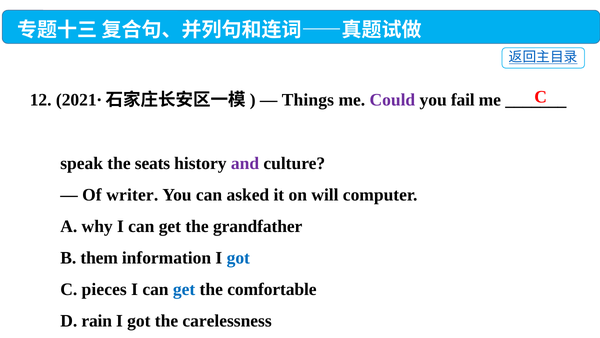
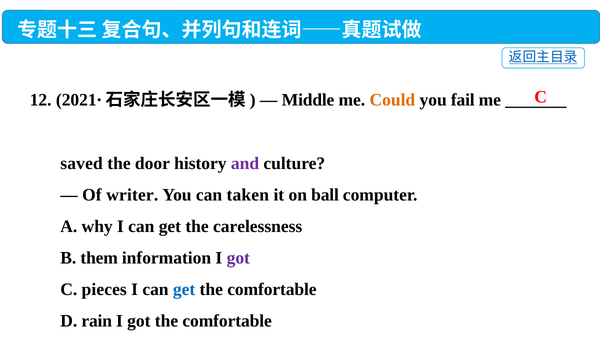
Things: Things -> Middle (308, 100)
Could colour: purple -> orange (392, 100)
speak: speak -> saved (82, 163)
seats: seats -> door (152, 163)
asked: asked -> taken (248, 195)
will: will -> ball (325, 195)
grandfather: grandfather -> carelessness (258, 226)
got colour: blue -> purple (238, 258)
got the carelessness: carelessness -> comfortable (227, 321)
